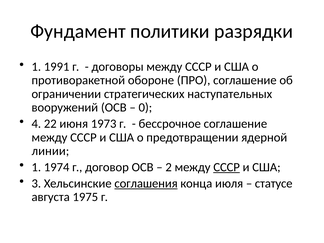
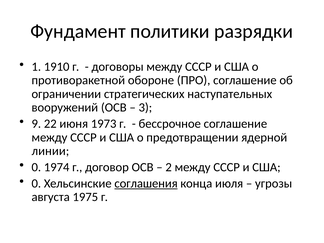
1991: 1991 -> 1910 (57, 67)
0: 0 -> 3 (145, 108)
4: 4 -> 9 (36, 124)
1: 1 -> 0 (36, 167)
СССР underline: present -> none (227, 167)
3: 3 -> 0 (36, 183)
статусе: статусе -> угрозы (274, 183)
